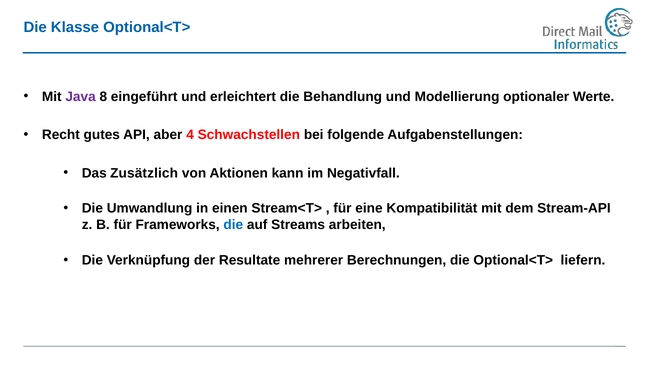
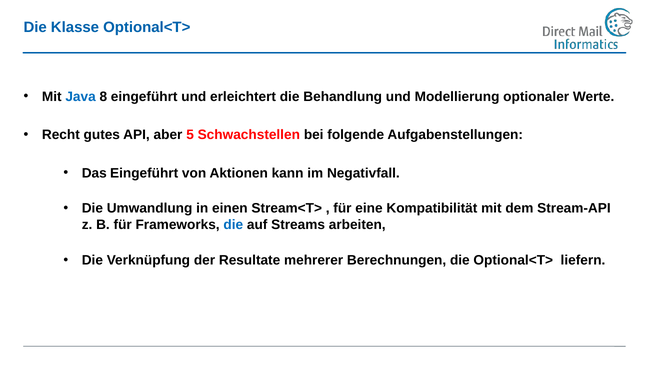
Java colour: purple -> blue (81, 97)
4: 4 -> 5 (190, 135)
Das Zusätzlich: Zusätzlich -> Eingeführt (144, 173)
